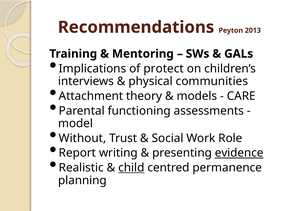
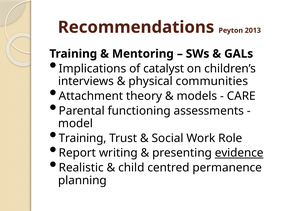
protect: protect -> catalyst (164, 68)
Without: Without -> Training (83, 138)
child underline: present -> none (131, 167)
